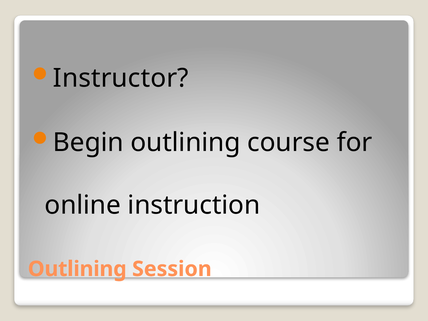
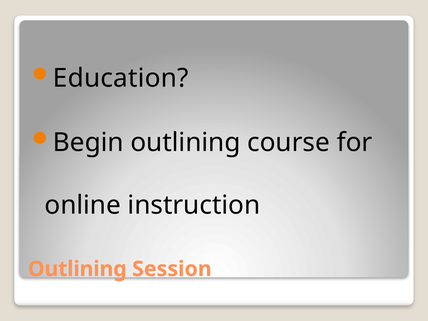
Instructor: Instructor -> Education (121, 78)
